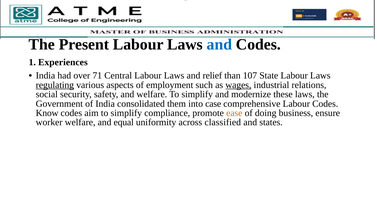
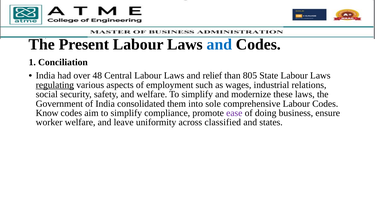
Experiences: Experiences -> Conciliation (63, 62)
71: 71 -> 48 (97, 76)
107: 107 -> 805 (250, 76)
wages underline: present -> none (238, 85)
case: case -> sole (213, 104)
ease colour: orange -> purple (234, 113)
equal: equal -> leave (124, 122)
